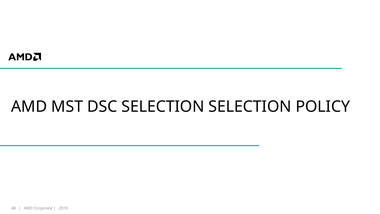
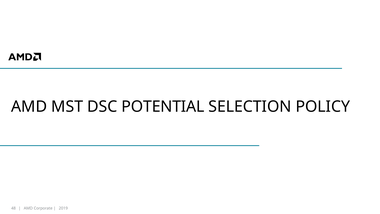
DSC SELECTION: SELECTION -> POTENTIAL (163, 107)
